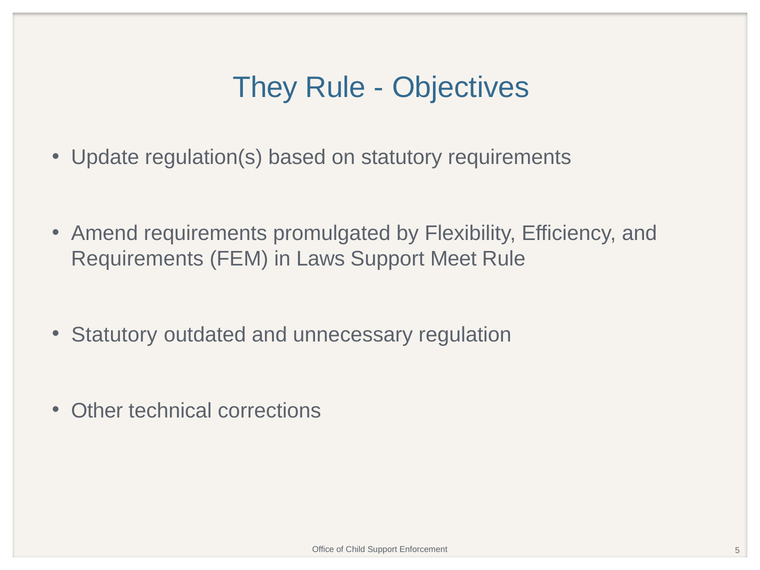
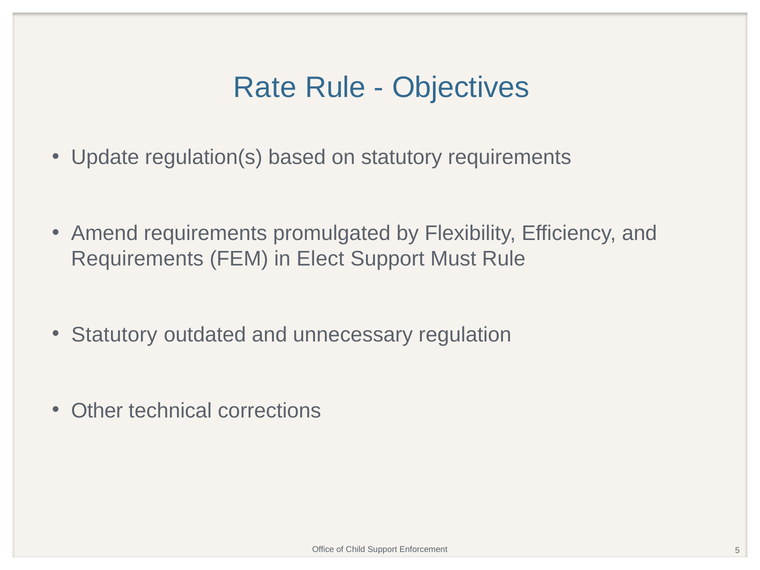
They: They -> Rate (265, 87)
Laws: Laws -> Elect (320, 259)
Meet: Meet -> Must (453, 259)
